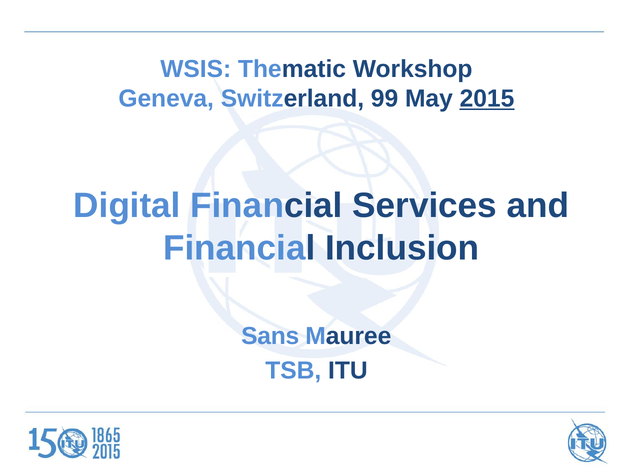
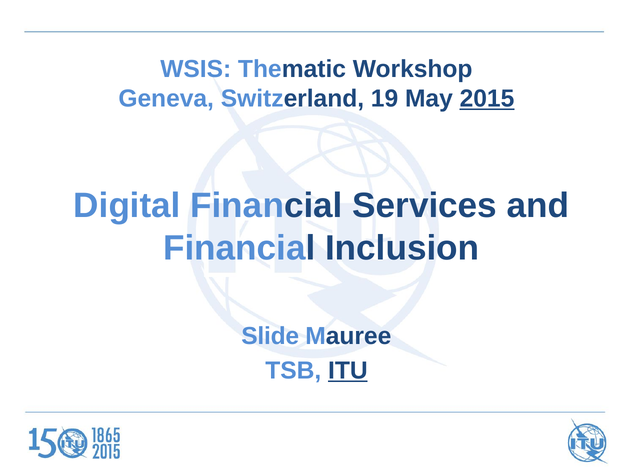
99: 99 -> 19 (385, 99)
Sans: Sans -> Slide (270, 336)
ITU underline: none -> present (348, 371)
